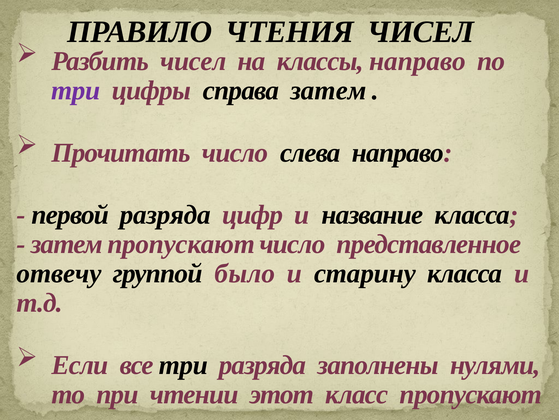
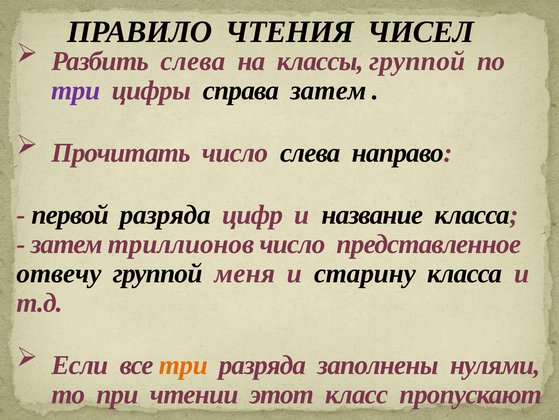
Разбить чисел: чисел -> слева (193, 61)
классы направо: направо -> группой (417, 61)
затем пропускают: пропускают -> триллионов (181, 244)
было: было -> меня (245, 273)
три colour: black -> orange (183, 364)
